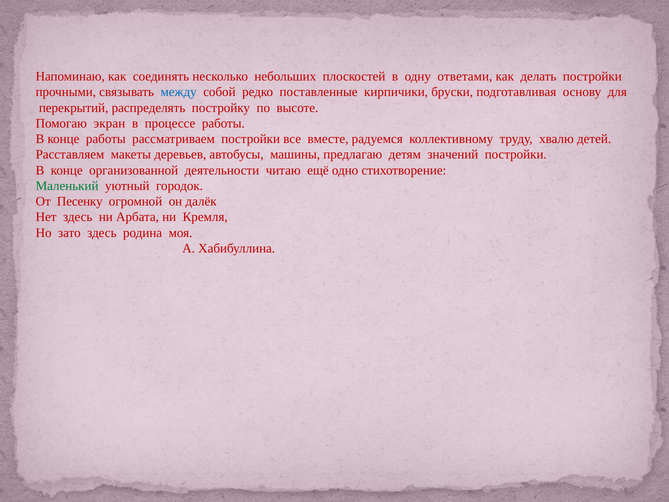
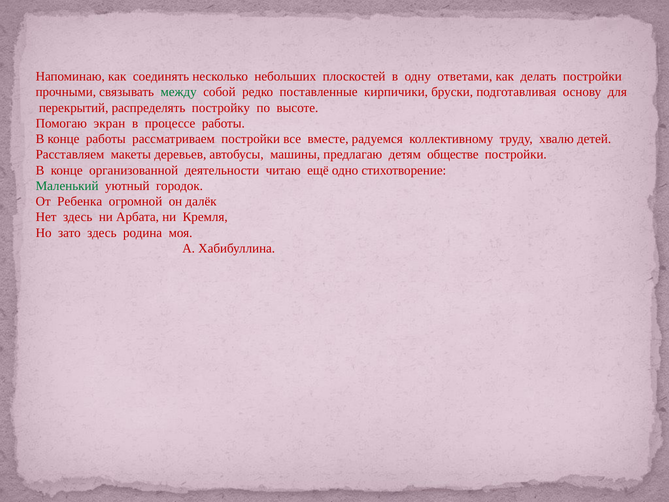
между colour: blue -> green (179, 92)
значений: значений -> обществе (453, 155)
Песенку: Песенку -> Ребенка (80, 201)
